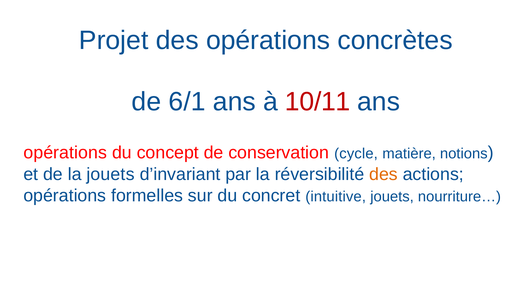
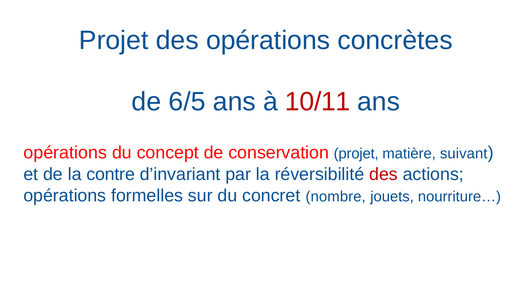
6/1: 6/1 -> 6/5 (187, 102)
conservation cycle: cycle -> projet (356, 154)
notions: notions -> suivant (464, 154)
la jouets: jouets -> contre (111, 174)
des colour: orange -> red (384, 174)
intuitive: intuitive -> nombre (336, 197)
